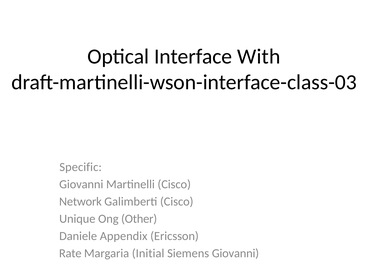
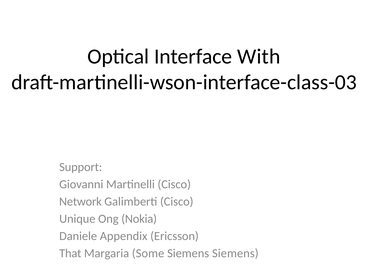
Specific: Specific -> Support (81, 167)
Other: Other -> Nokia (139, 219)
Rate: Rate -> That (70, 254)
Initial: Initial -> Some (148, 254)
Siemens Giovanni: Giovanni -> Siemens (235, 254)
